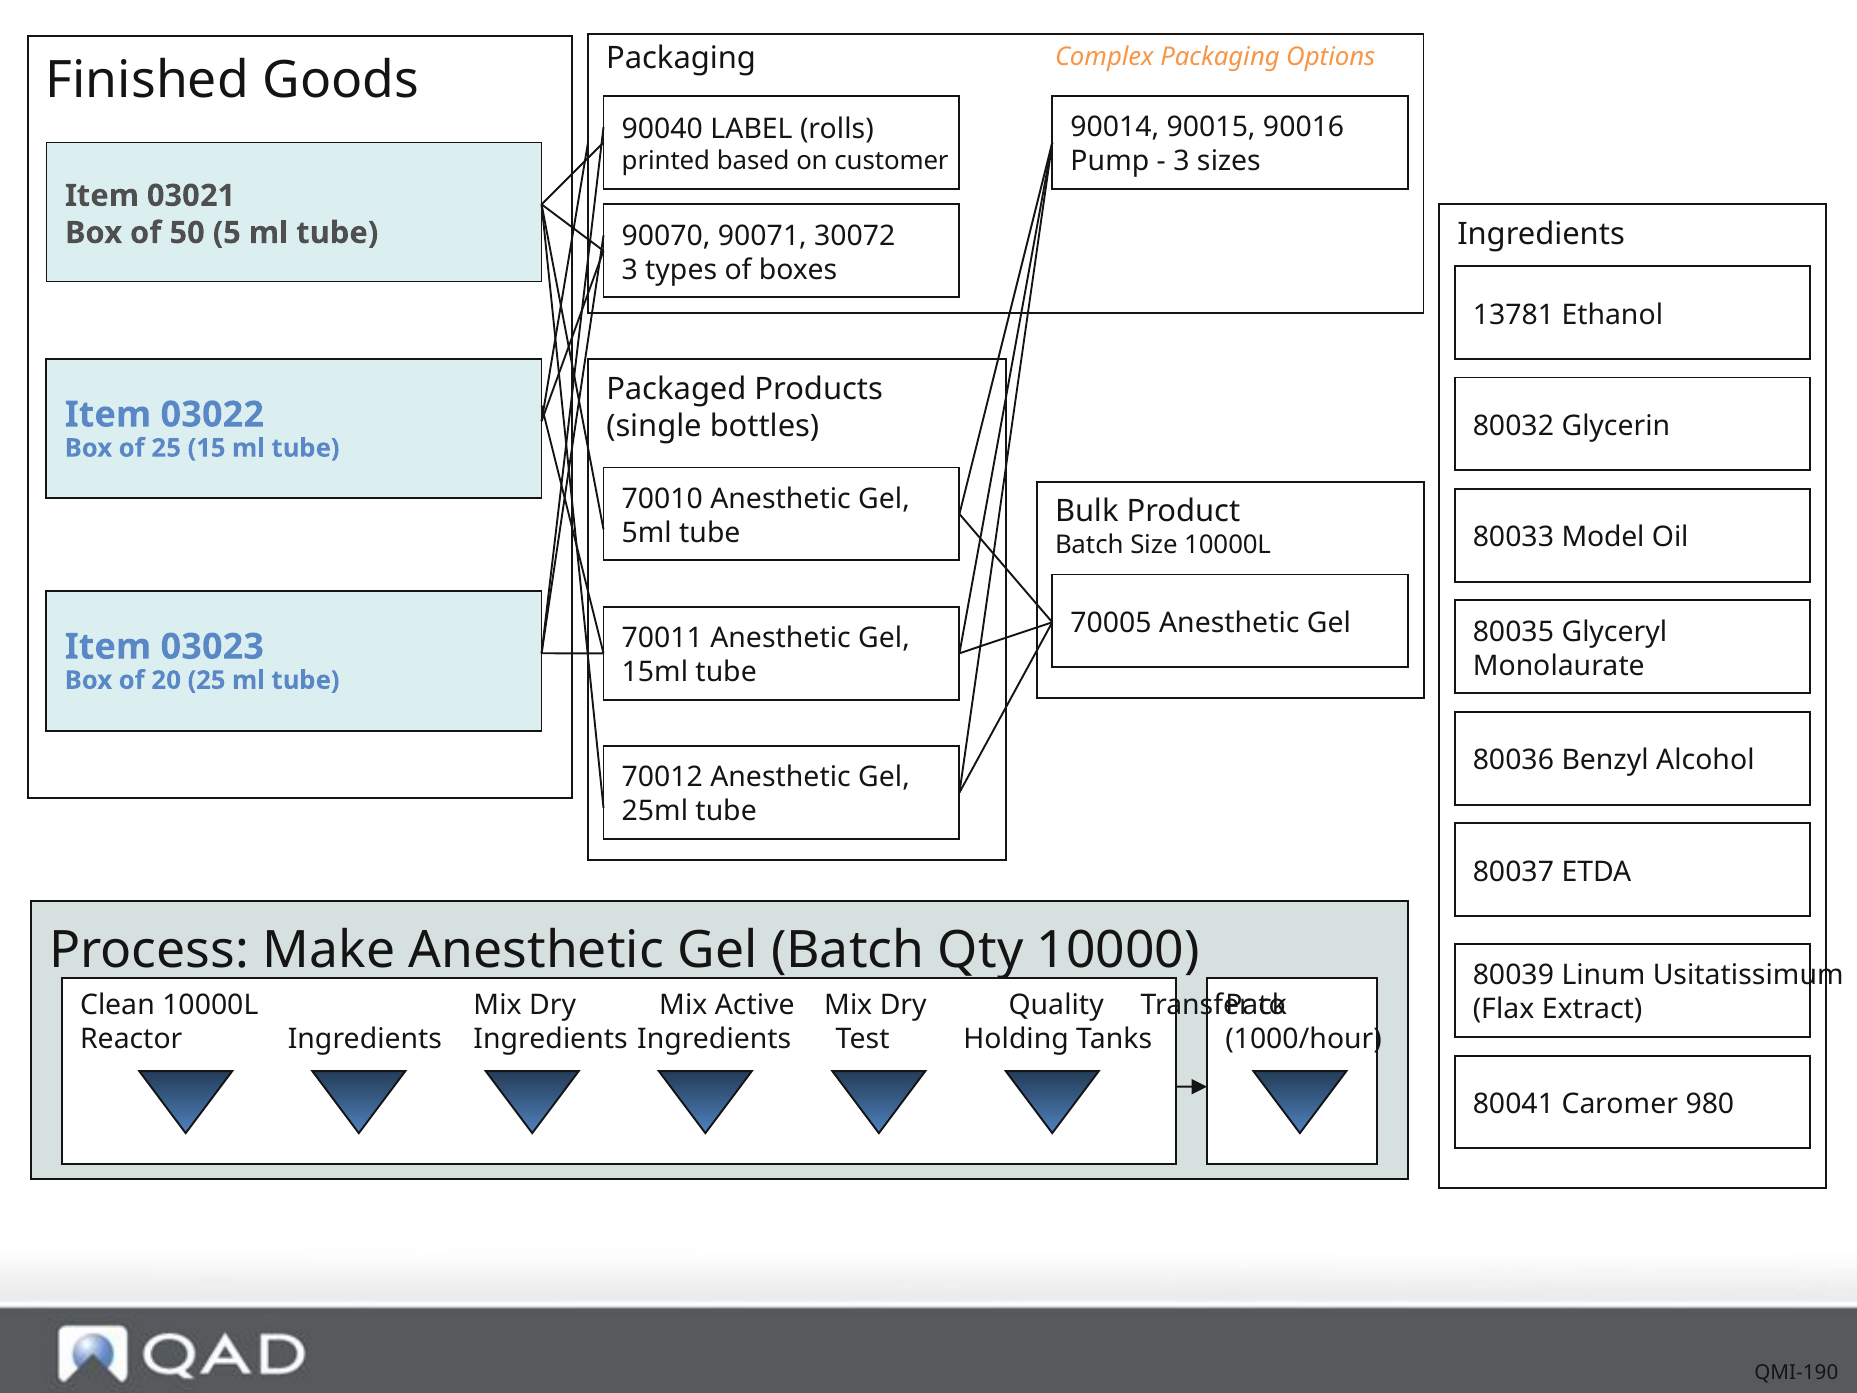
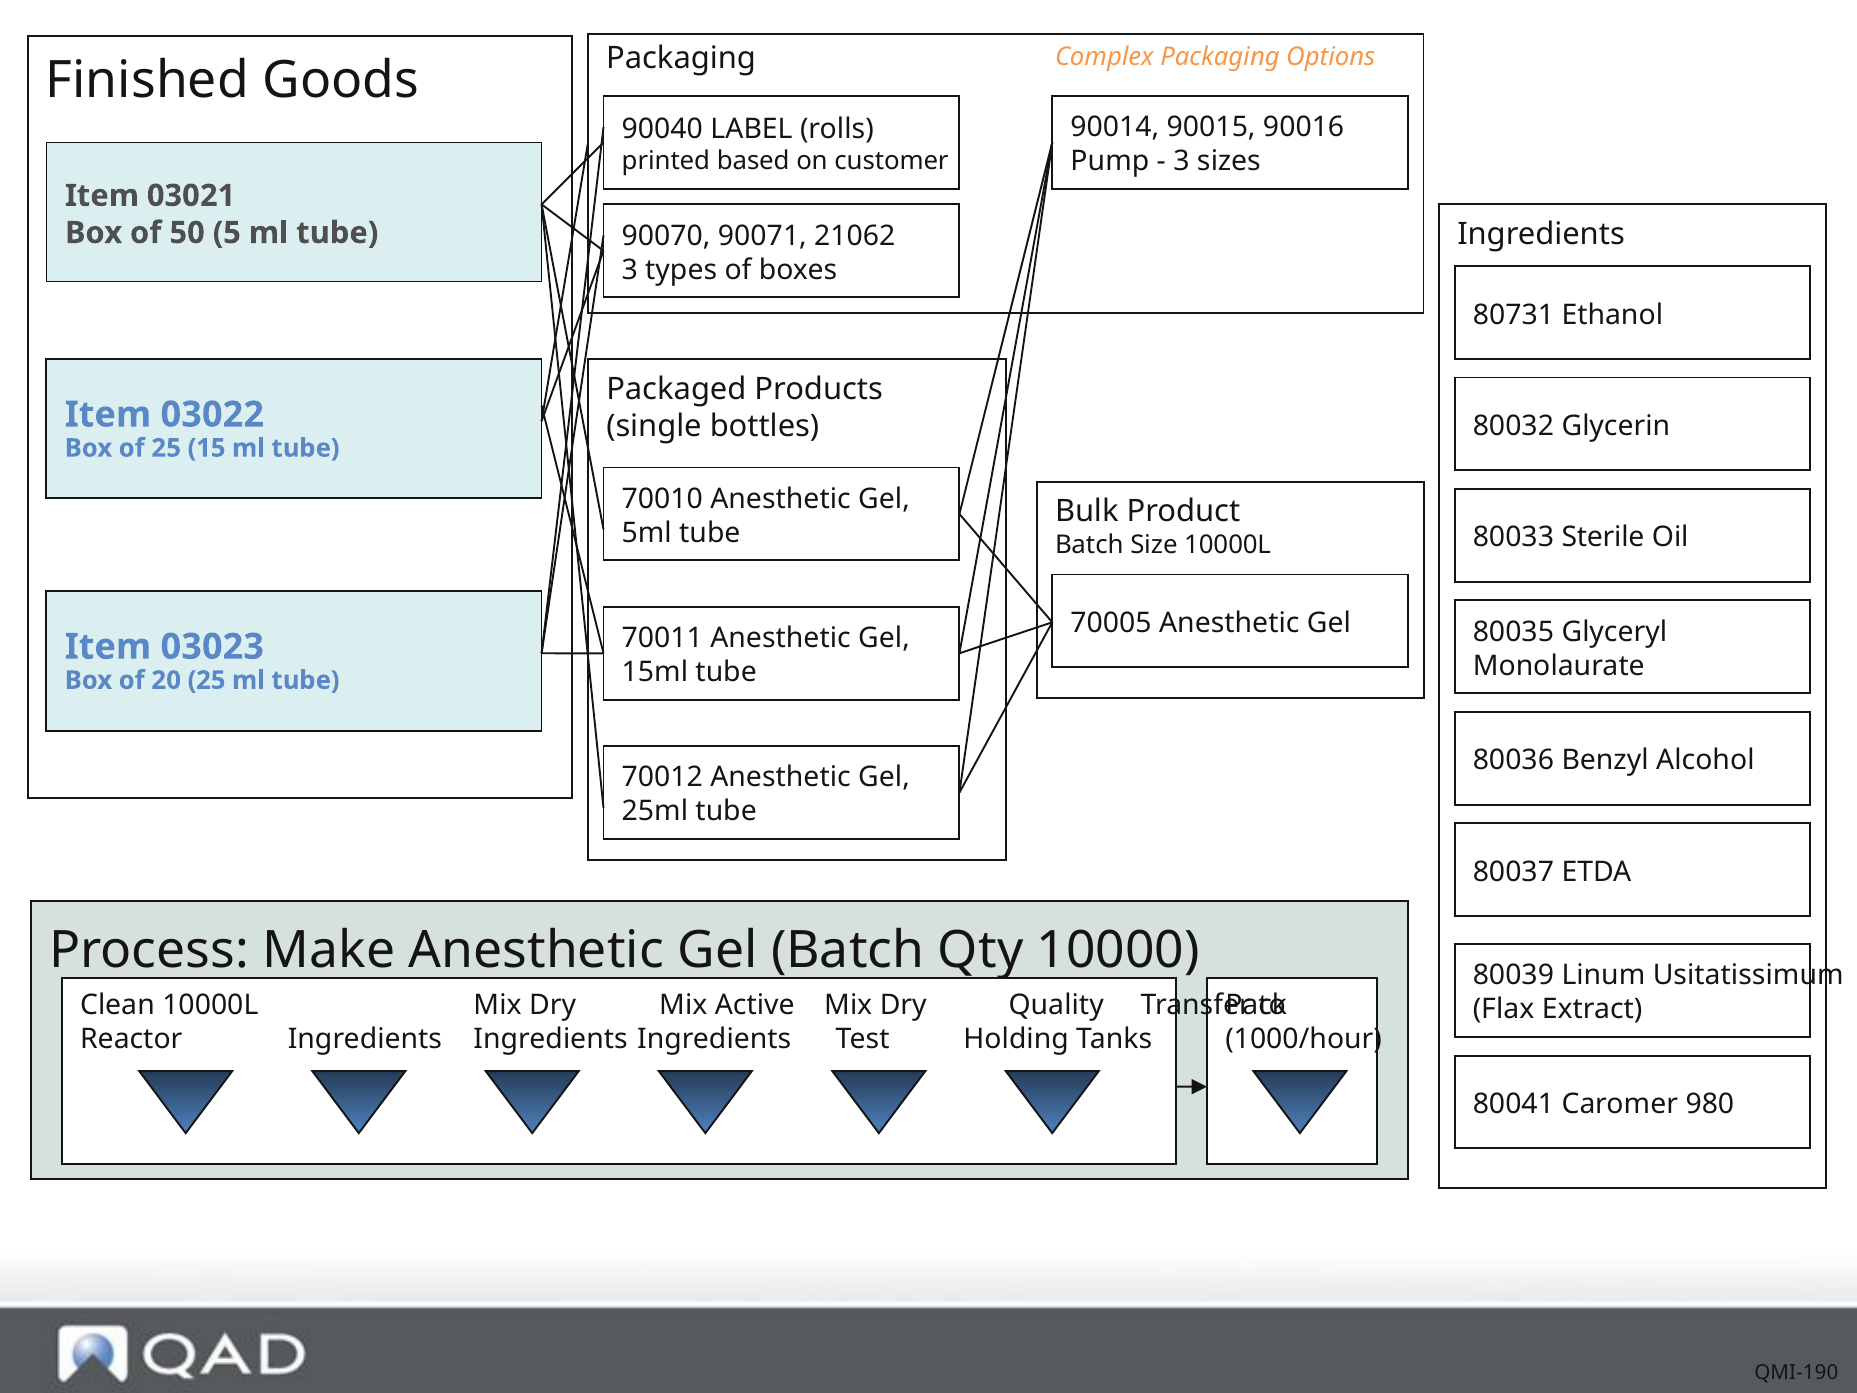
30072: 30072 -> 21062 (855, 236)
13781: 13781 -> 80731 (1513, 315)
Model: Model -> Sterile (1603, 537)
